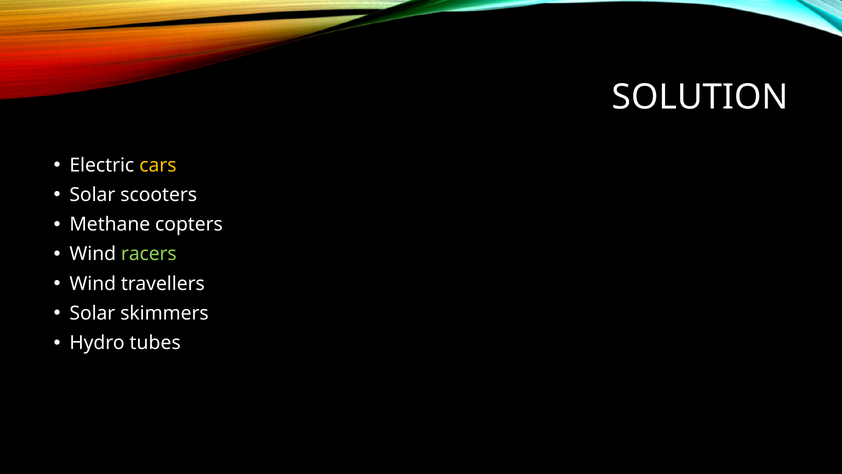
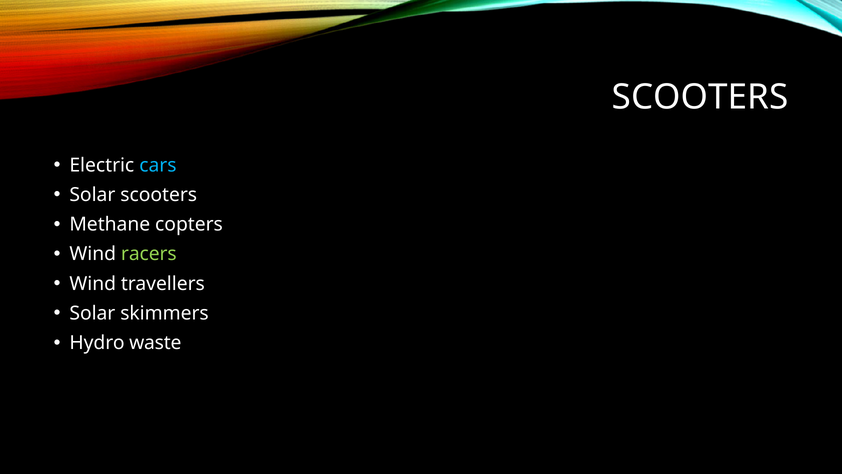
SOLUTION: SOLUTION -> SCOOTERS (700, 97)
cars colour: yellow -> light blue (158, 165)
tubes: tubes -> waste (155, 343)
